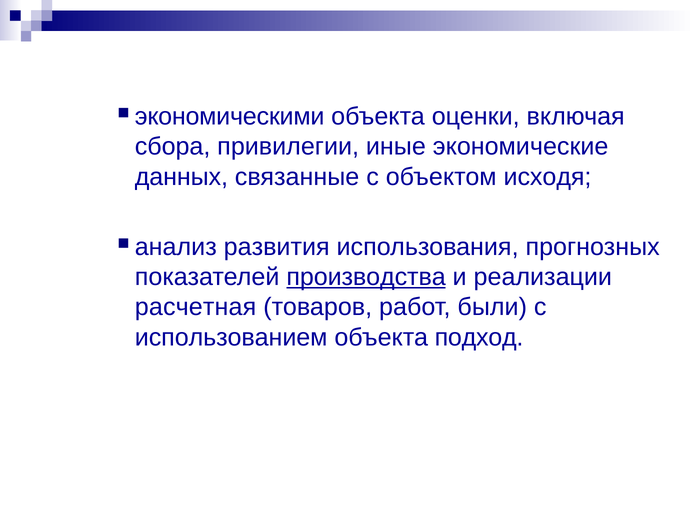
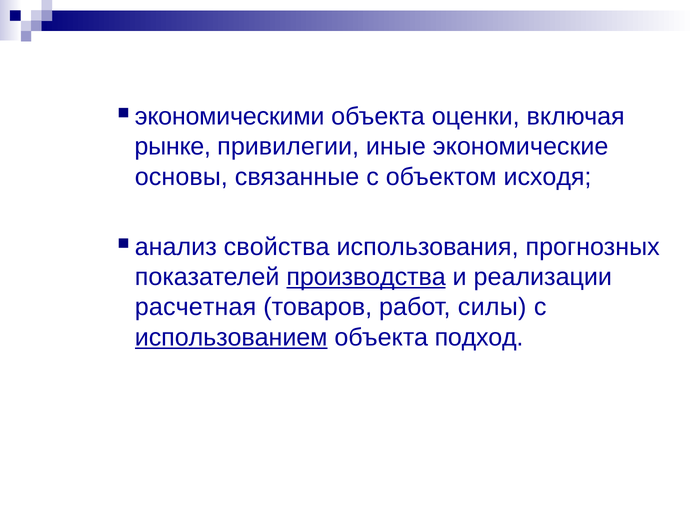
сбора: сбора -> рынке (173, 147)
данных: данных -> основы (181, 177)
развития: развития -> свойства (277, 247)
были: были -> силы (492, 307)
использованием underline: none -> present (231, 337)
